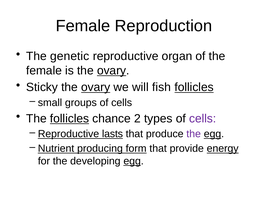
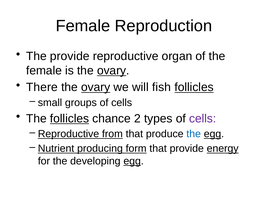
The genetic: genetic -> provide (70, 56)
Sticky: Sticky -> There (42, 87)
lasts: lasts -> from (112, 134)
the colour: purple -> blue (194, 134)
